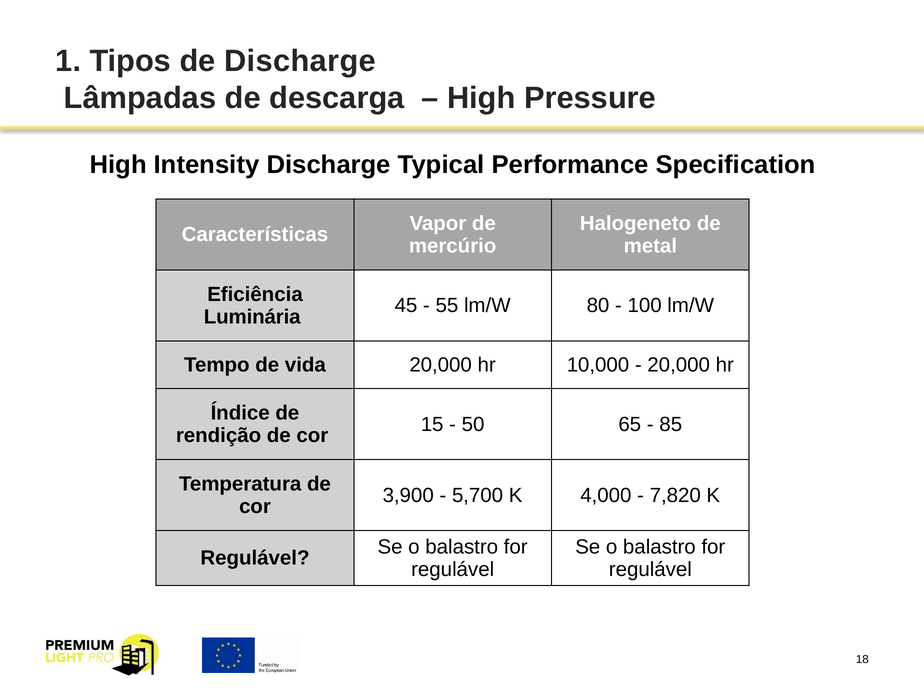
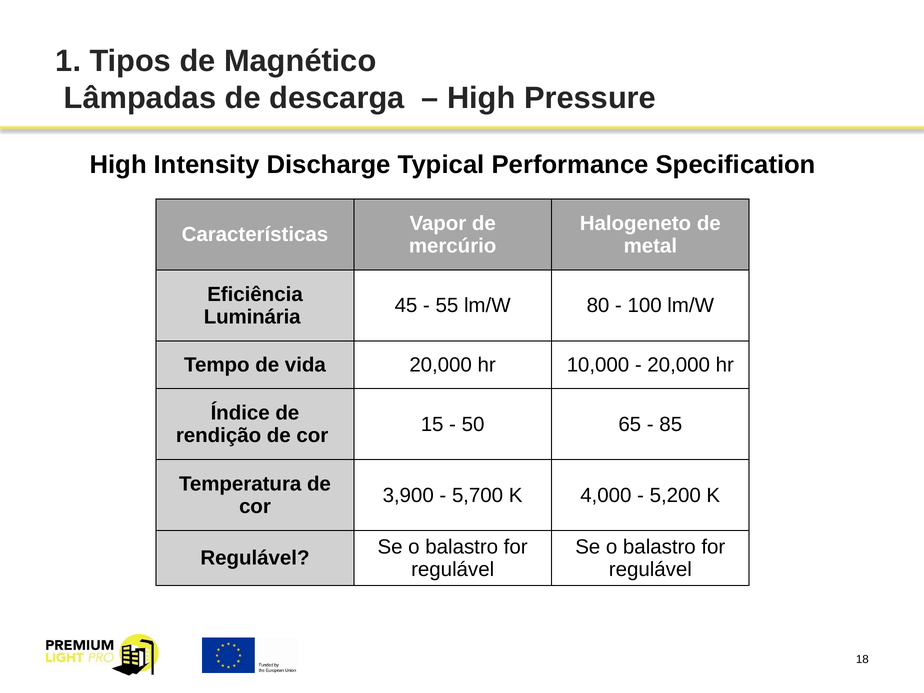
de Discharge: Discharge -> Magnético (300, 61)
7,820: 7,820 -> 5,200 (675, 495)
